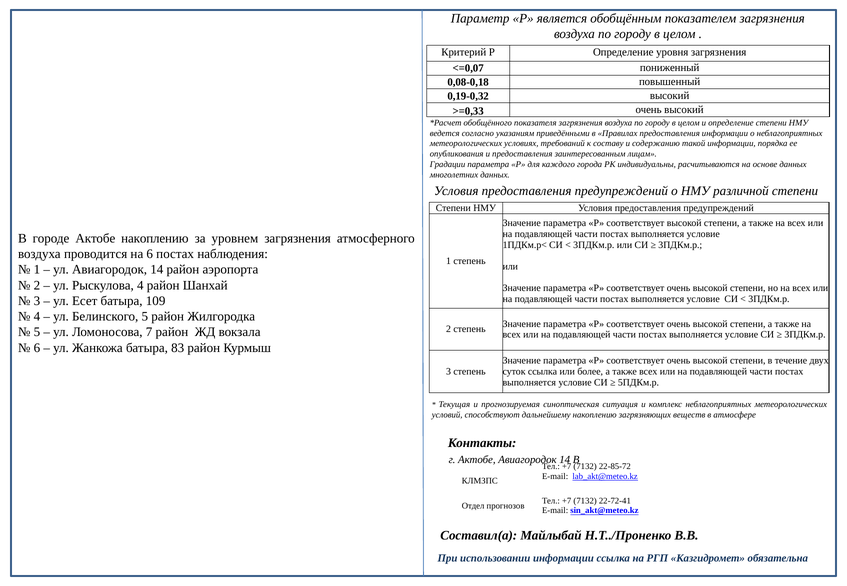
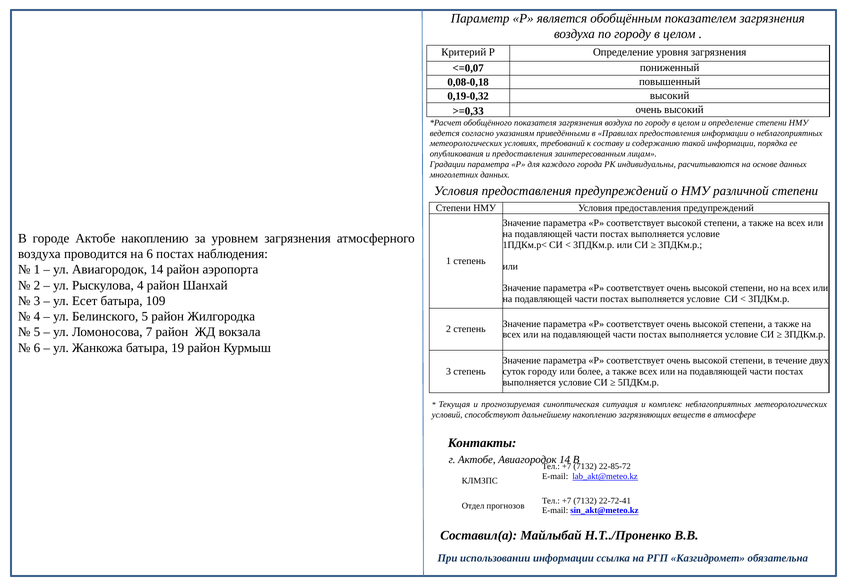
83: 83 -> 19 (178, 348)
суток ссылка: ссылка -> городу (542, 372)
